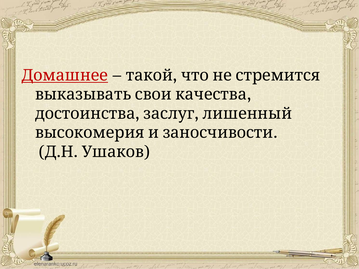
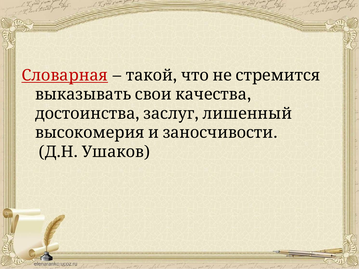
Домашнее: Домашнее -> Словарная (65, 75)
